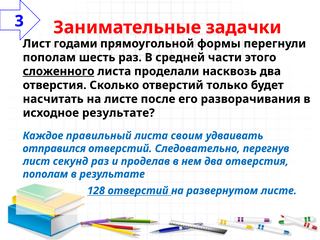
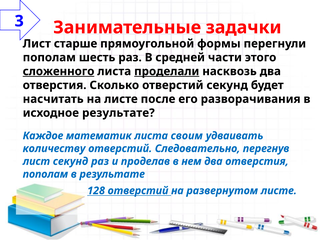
годами: годами -> старше (76, 44)
проделали underline: none -> present (167, 71)
отверстий только: только -> секунд (227, 85)
правильный: правильный -> математик (99, 136)
отправился: отправился -> количеству (54, 149)
